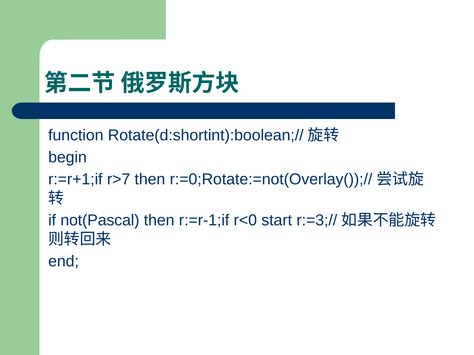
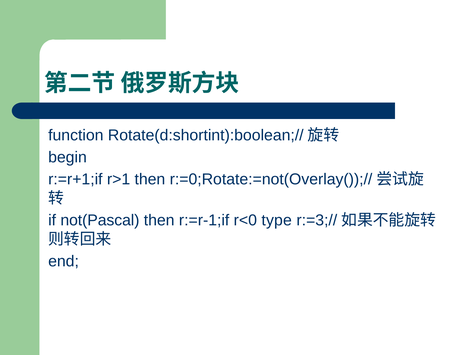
r>7: r>7 -> r>1 (119, 180)
start: start -> type (277, 221)
